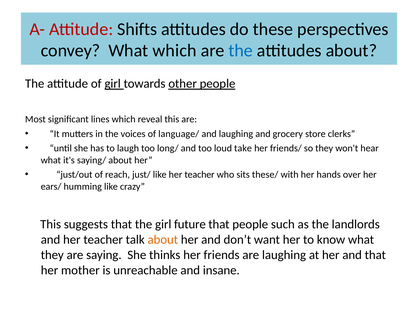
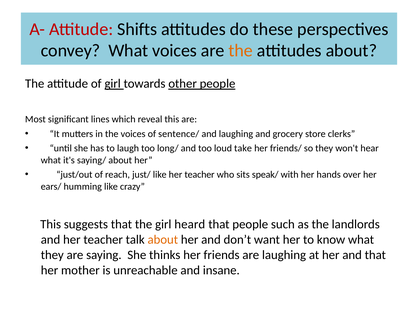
What which: which -> voices (175, 51)
the colour: blue -> orange (241, 51)
language/: language/ -> sentence/ (179, 134)
these/: these/ -> speak/ (265, 175)
future: future -> heard (190, 225)
